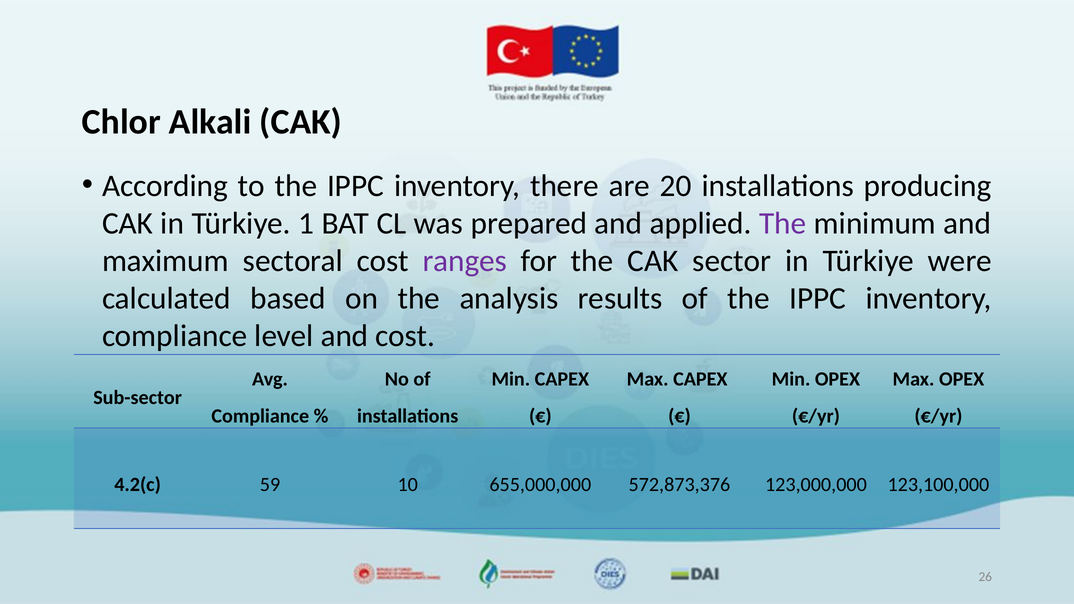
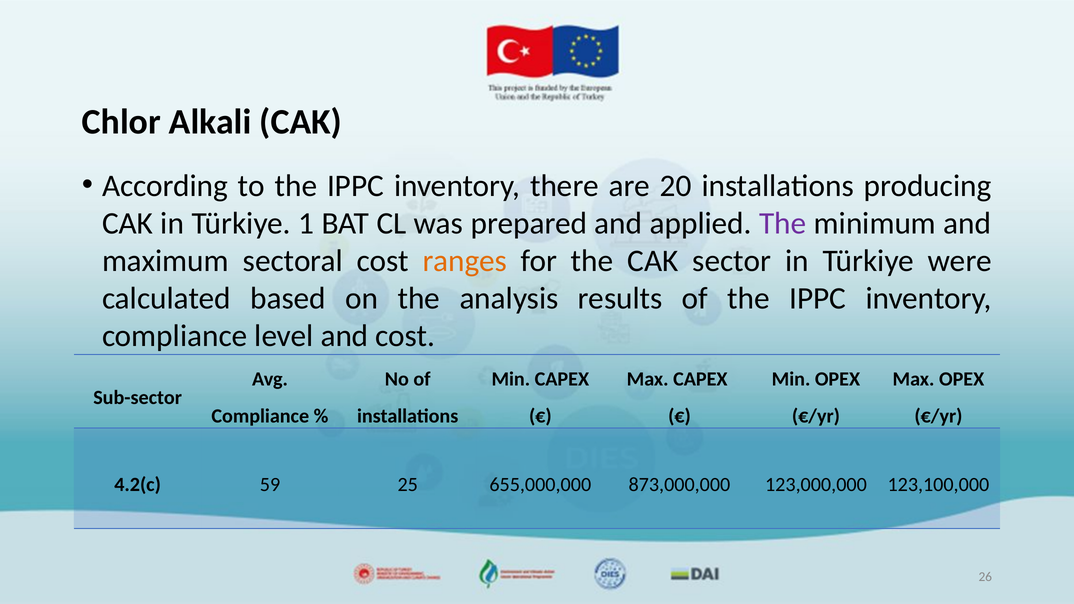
ranges colour: purple -> orange (465, 261)
10: 10 -> 25 (408, 485)
572,873,376: 572,873,376 -> 873,000,000 (679, 485)
